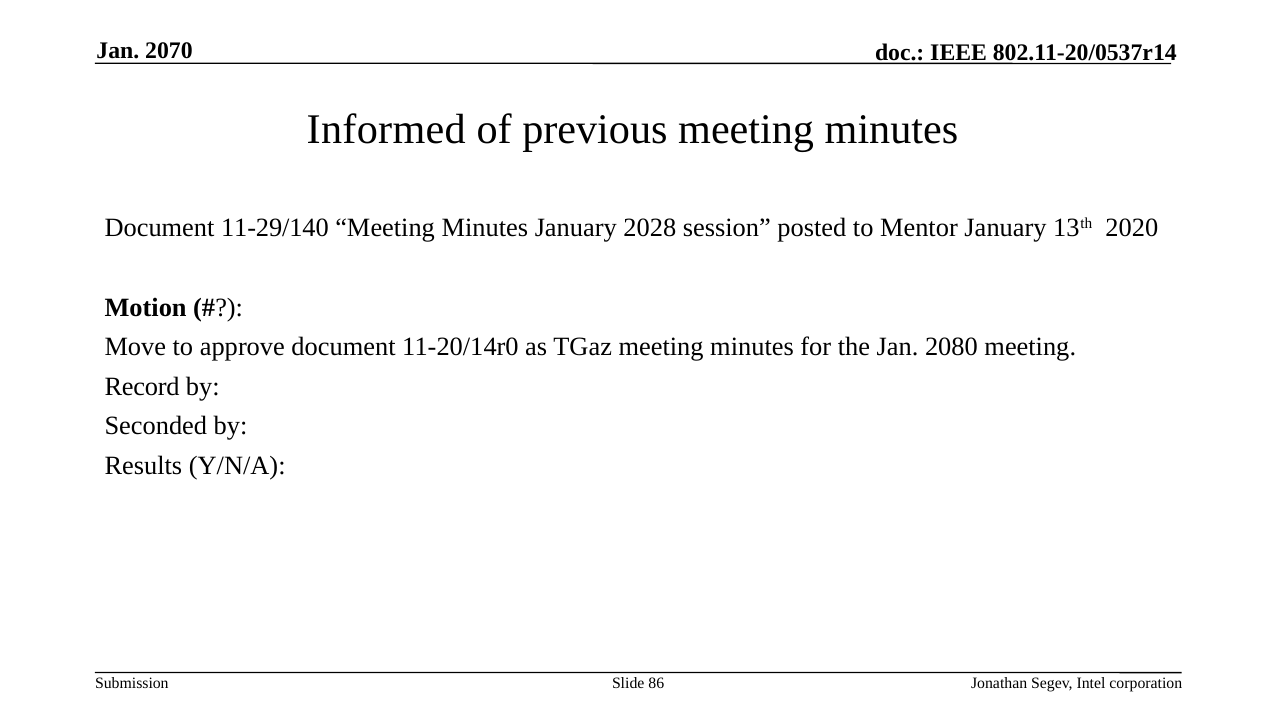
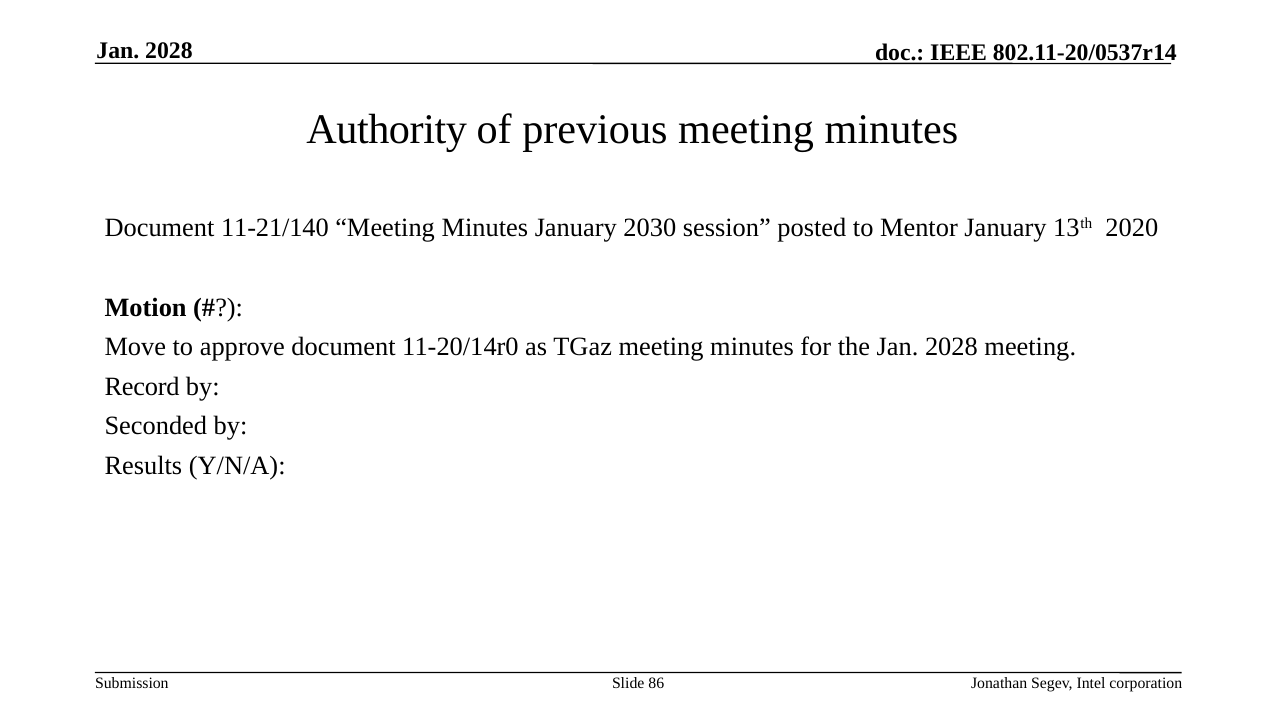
2070: 2070 -> 2028 (169, 50)
Informed: Informed -> Authority (387, 129)
11-29/140: 11-29/140 -> 11-21/140 (275, 228)
2028: 2028 -> 2030 (650, 228)
the Jan 2080: 2080 -> 2028 (951, 347)
